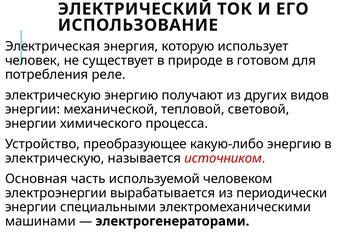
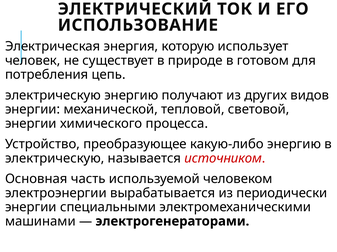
реле: реле -> цепь (109, 75)
